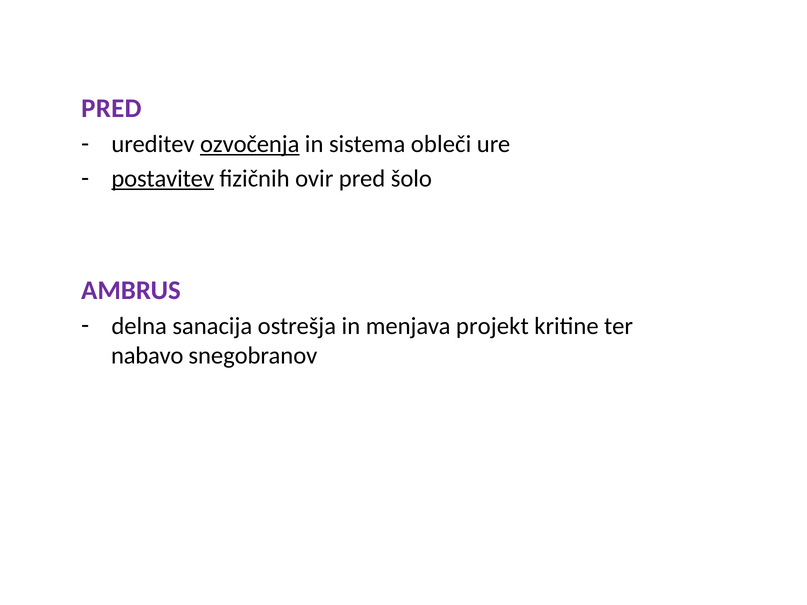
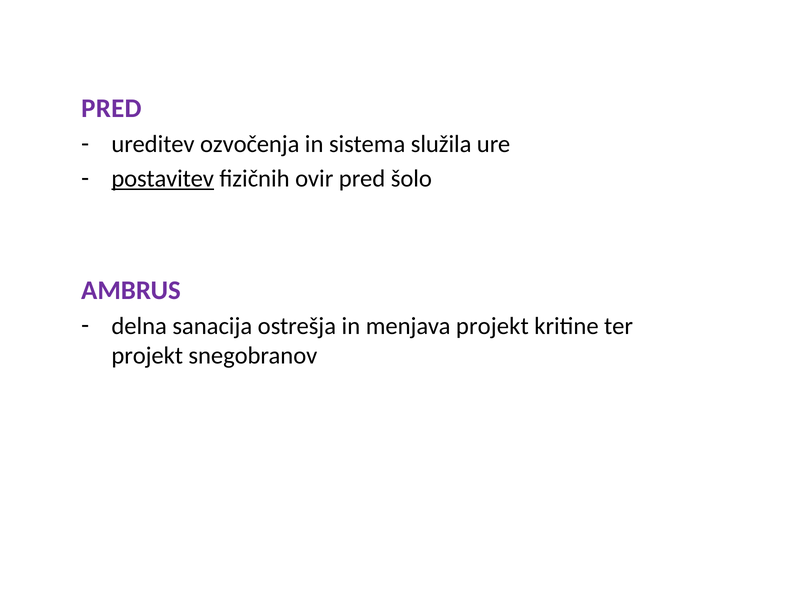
ozvočenja underline: present -> none (250, 144)
obleči: obleči -> služila (441, 144)
nabavo: nabavo -> projekt (147, 356)
